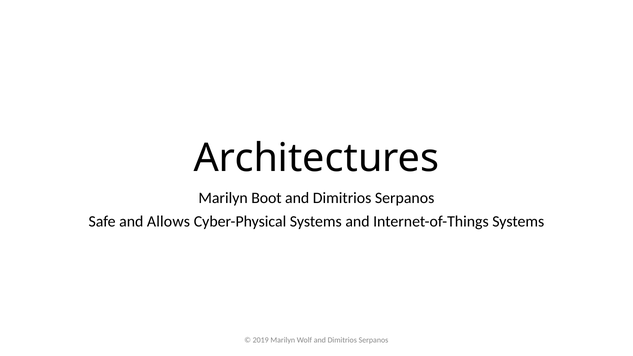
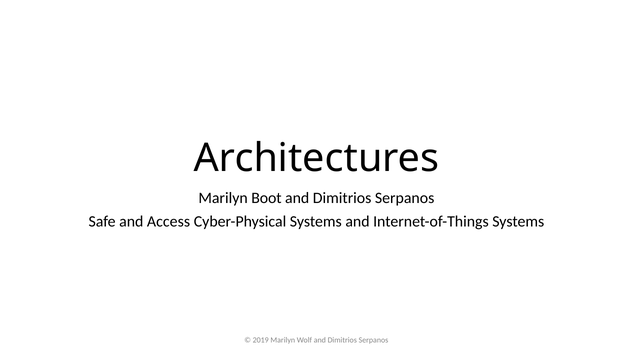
Allows: Allows -> Access (169, 222)
